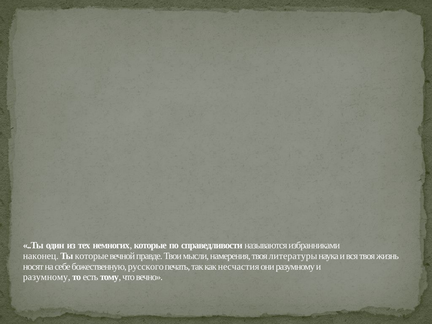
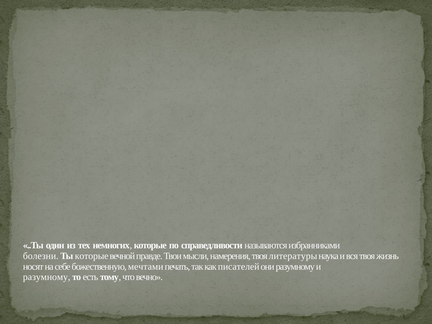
наконец: наконец -> болезни (41, 256)
русского: русского -> мечтами (146, 267)
несчастия: несчастия -> писателей (239, 267)
